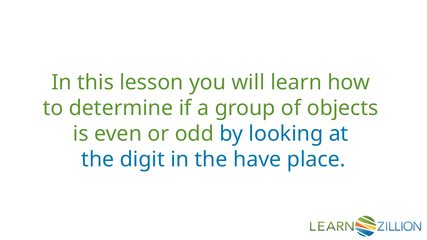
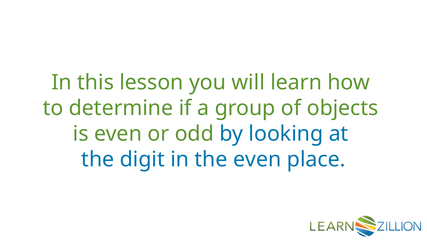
the have: have -> even (257, 159)
